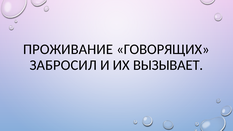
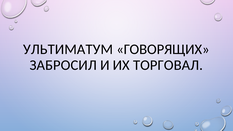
ПРОЖИВАНИЕ: ПРОЖИВАНИЕ -> УЛЬТИМАТУМ (68, 49)
ВЫЗЫВАЕТ: ВЫЗЫВАЕТ -> ТОРГОВАЛ (168, 65)
